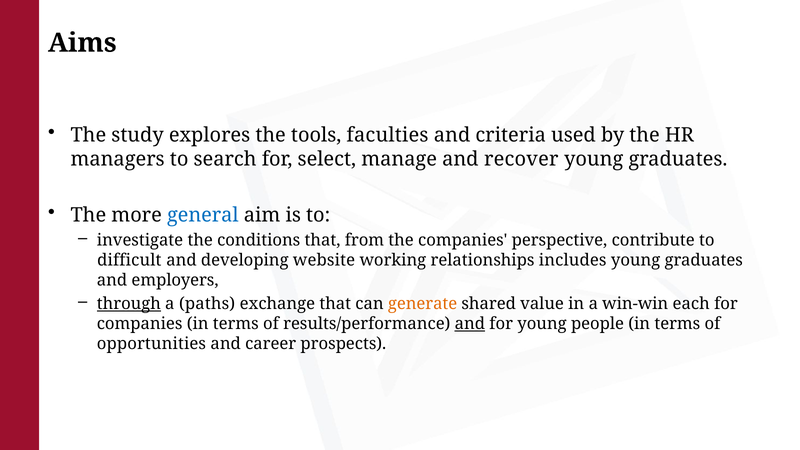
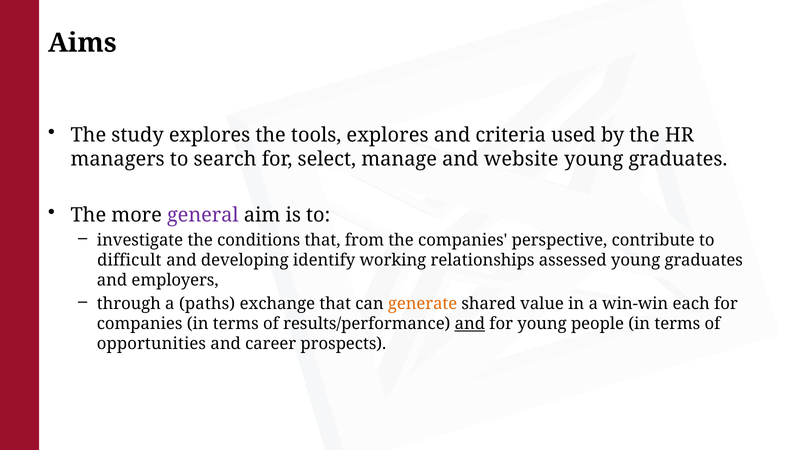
tools faculties: faculties -> explores (388, 135)
recover: recover -> website (521, 159)
general colour: blue -> purple (203, 215)
website: website -> identify (324, 260)
includes: includes -> assessed (573, 260)
through underline: present -> none (129, 304)
